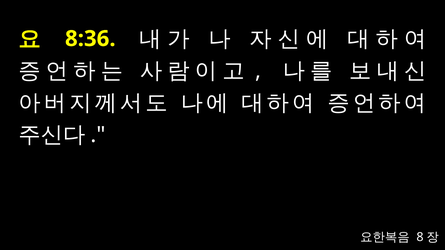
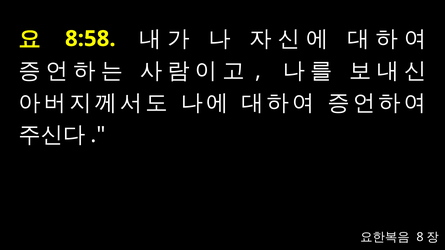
8:36: 8:36 -> 8:58 (90, 39)
